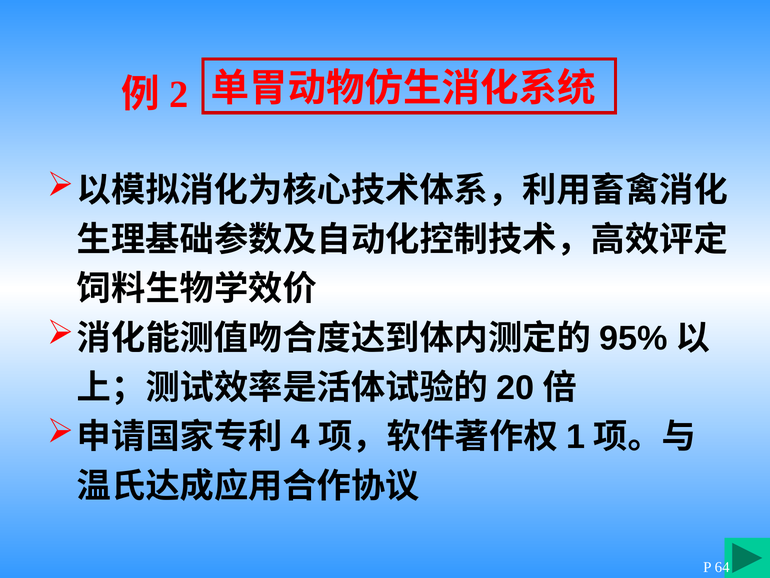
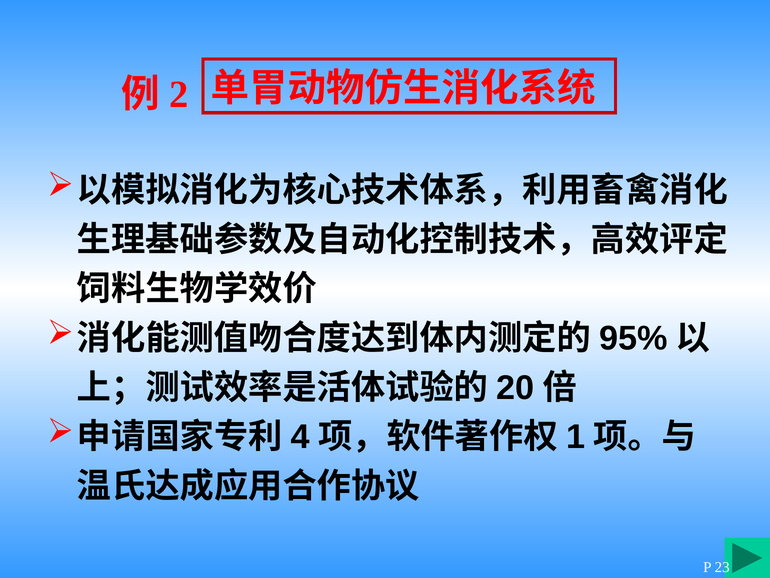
64: 64 -> 23 (722, 567)
